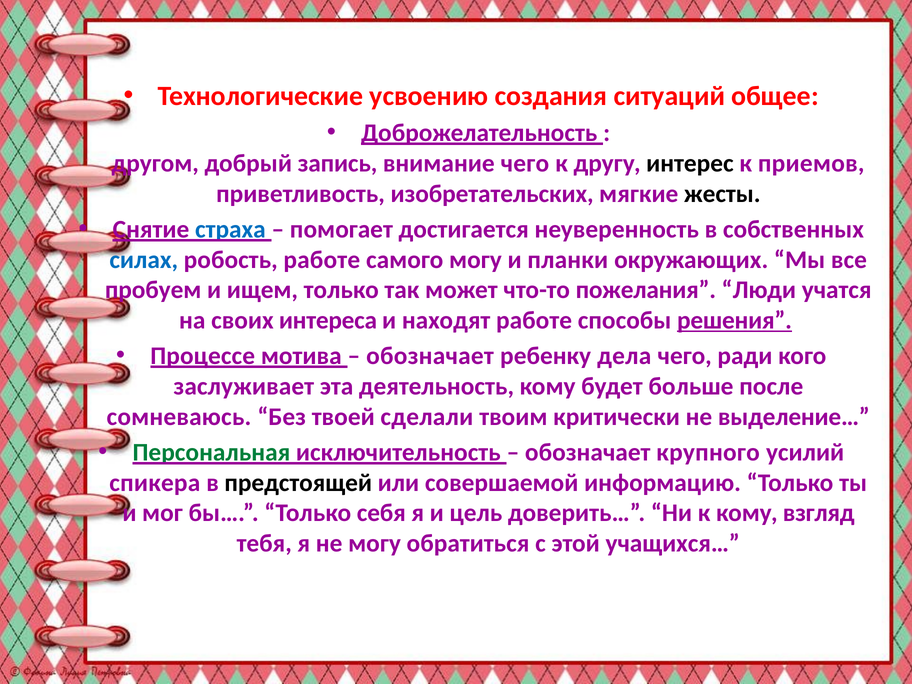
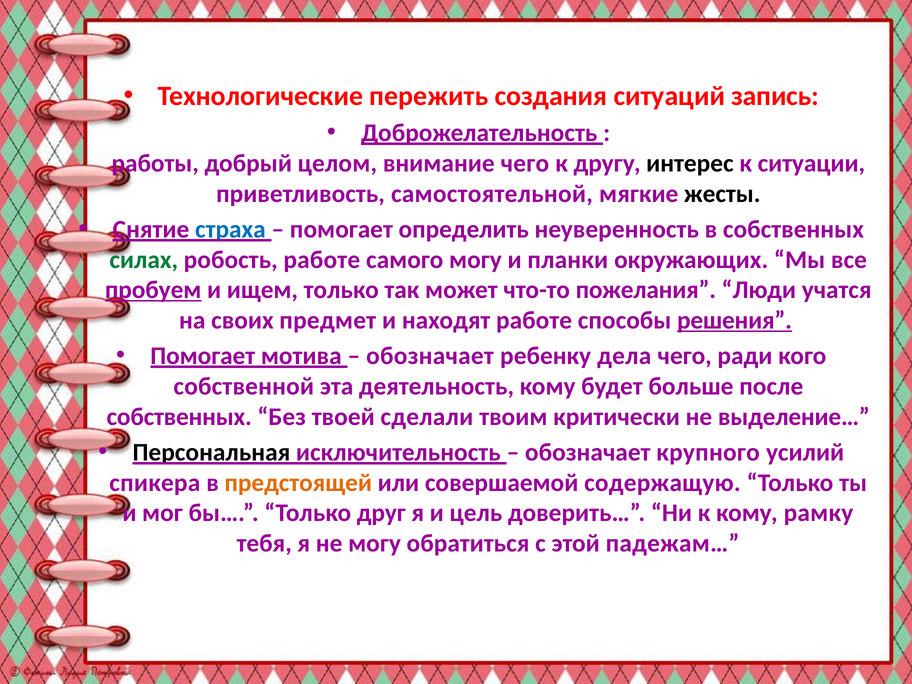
усвоению: усвоению -> пережить (429, 96)
общее: общее -> запись (775, 96)
другом: другом -> работы (155, 163)
запись: запись -> целом (337, 163)
приемов: приемов -> ситуации (811, 163)
изобретательских: изобретательских -> самостоятельной (492, 194)
достигается: достигается -> определить (464, 229)
силах colour: blue -> green (144, 260)
пробуем underline: none -> present (153, 290)
интереса: интереса -> предмет (328, 320)
Процессе: Процессе -> Помогает (203, 356)
заслуживает: заслуживает -> собственной (244, 386)
сомневаюсь: сомневаюсь -> собственных (179, 417)
Персональная colour: green -> black (211, 452)
предстоящей colour: black -> orange (298, 483)
информацию: информацию -> содержащую (662, 483)
себя: себя -> друг (381, 513)
взгляд: взгляд -> рамку (818, 513)
учащихся…: учащихся… -> падежам… (673, 544)
